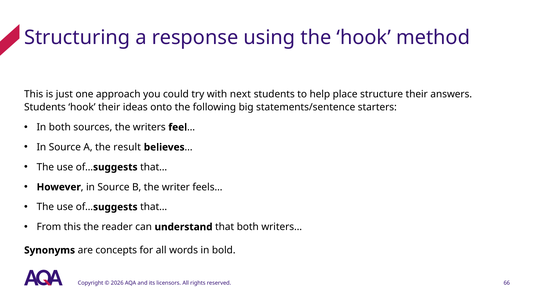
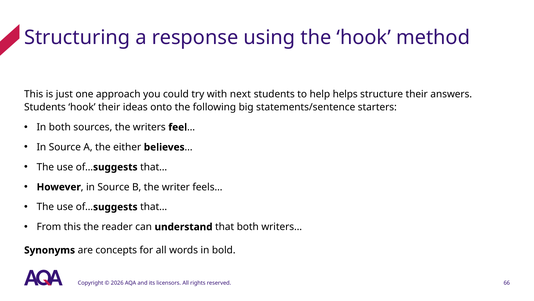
place: place -> helps (345, 94)
result: result -> either (127, 147)
